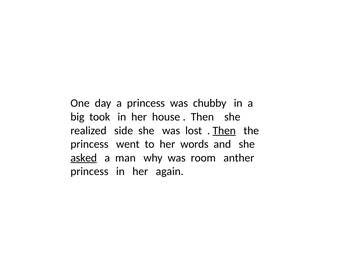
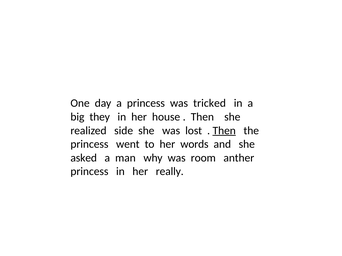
chubby: chubby -> tricked (210, 103)
took: took -> they (100, 117)
asked underline: present -> none (84, 158)
again: again -> really (170, 172)
